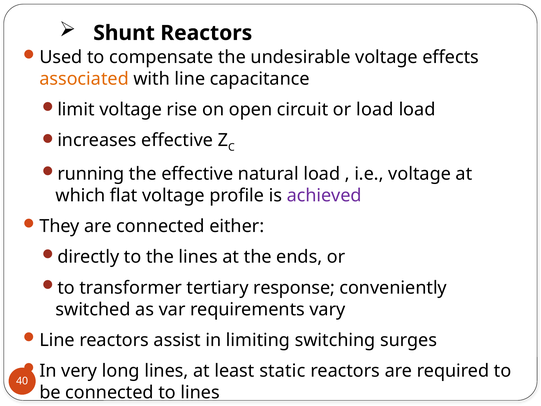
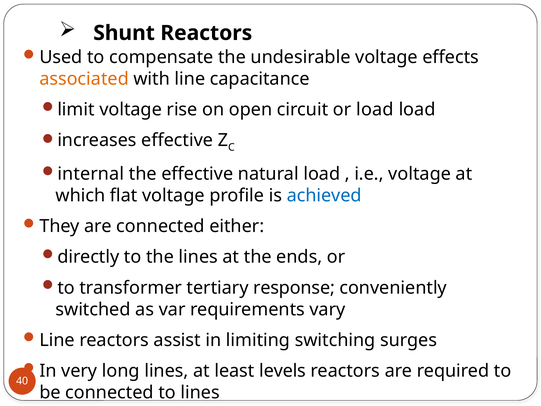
running: running -> internal (91, 174)
achieved colour: purple -> blue (324, 196)
static: static -> levels (283, 371)
